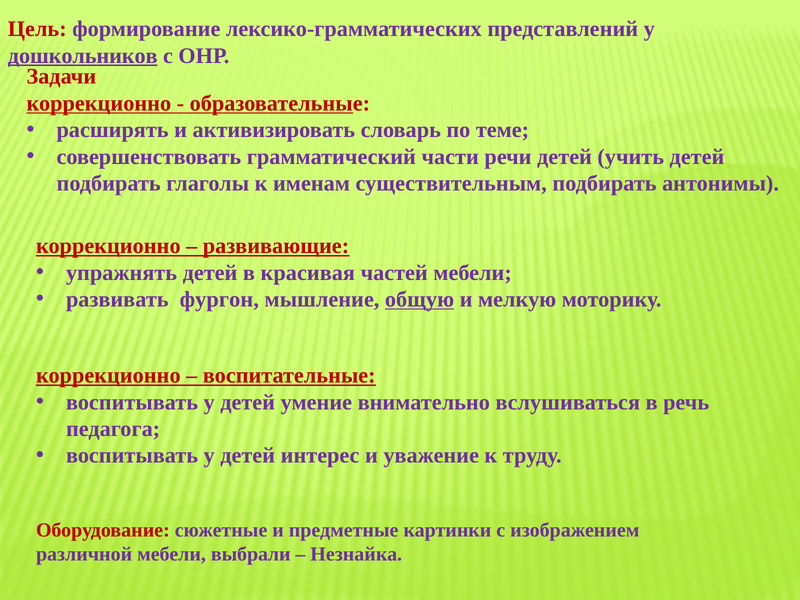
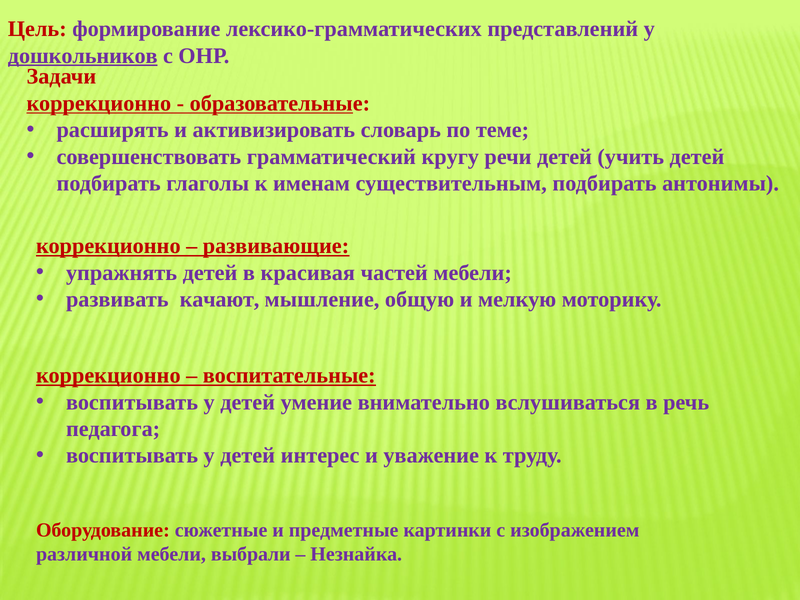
части: части -> кругу (450, 157)
фургон: фургон -> качают (220, 299)
общую underline: present -> none (420, 299)
